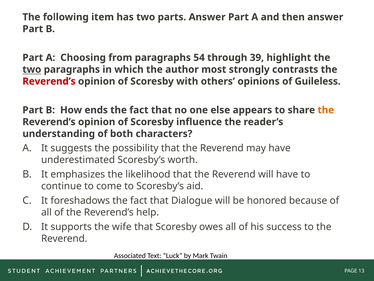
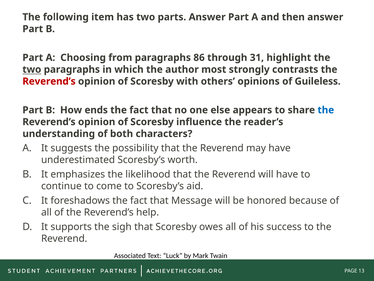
54: 54 -> 86 (199, 58)
39: 39 -> 31 (257, 58)
the colour: orange -> blue (326, 110)
Dialogue: Dialogue -> Message (192, 200)
wife: wife -> sigh (122, 226)
